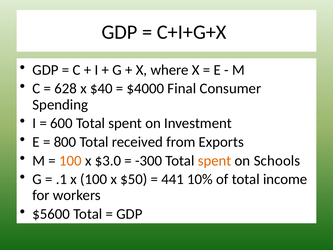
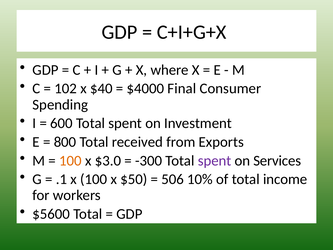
628: 628 -> 102 (66, 89)
spent colour: orange -> purple (215, 160)
Schools: Schools -> Services (277, 160)
441: 441 -> 506 (173, 179)
